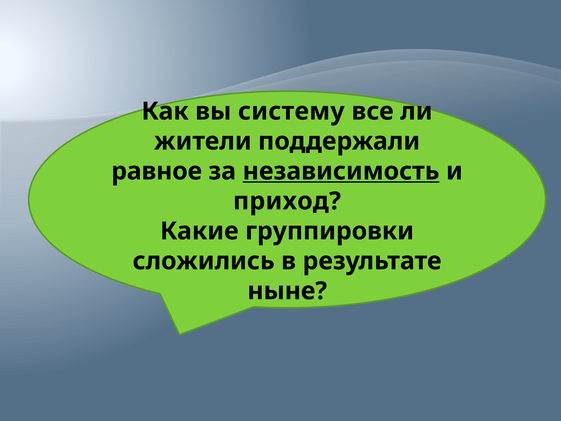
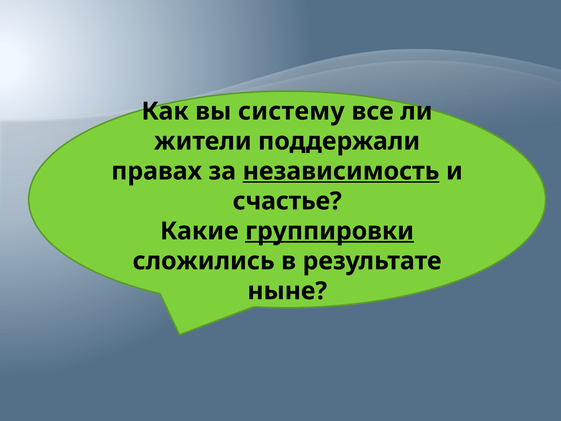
равное: равное -> правах (157, 171)
приход: приход -> счастье (287, 201)
группировки underline: none -> present (330, 231)
